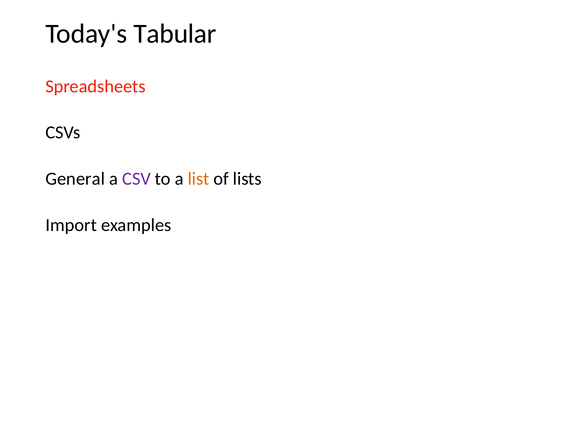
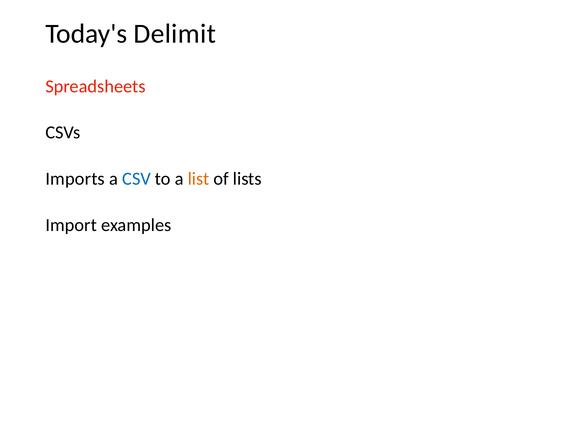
Tabular: Tabular -> Delimit (175, 34)
General: General -> Imports (75, 179)
CSV colour: purple -> blue (137, 179)
